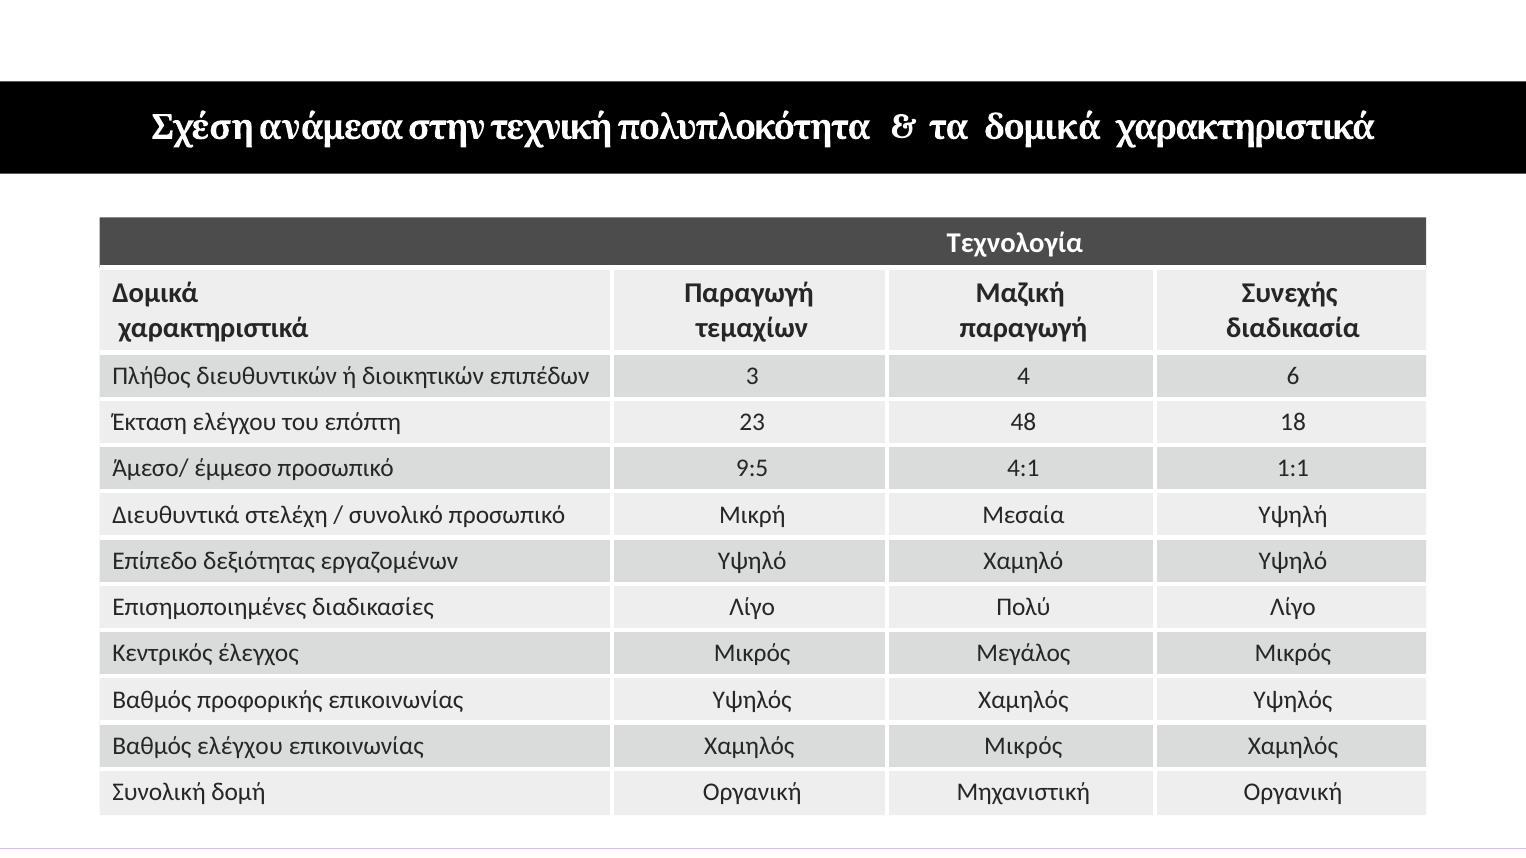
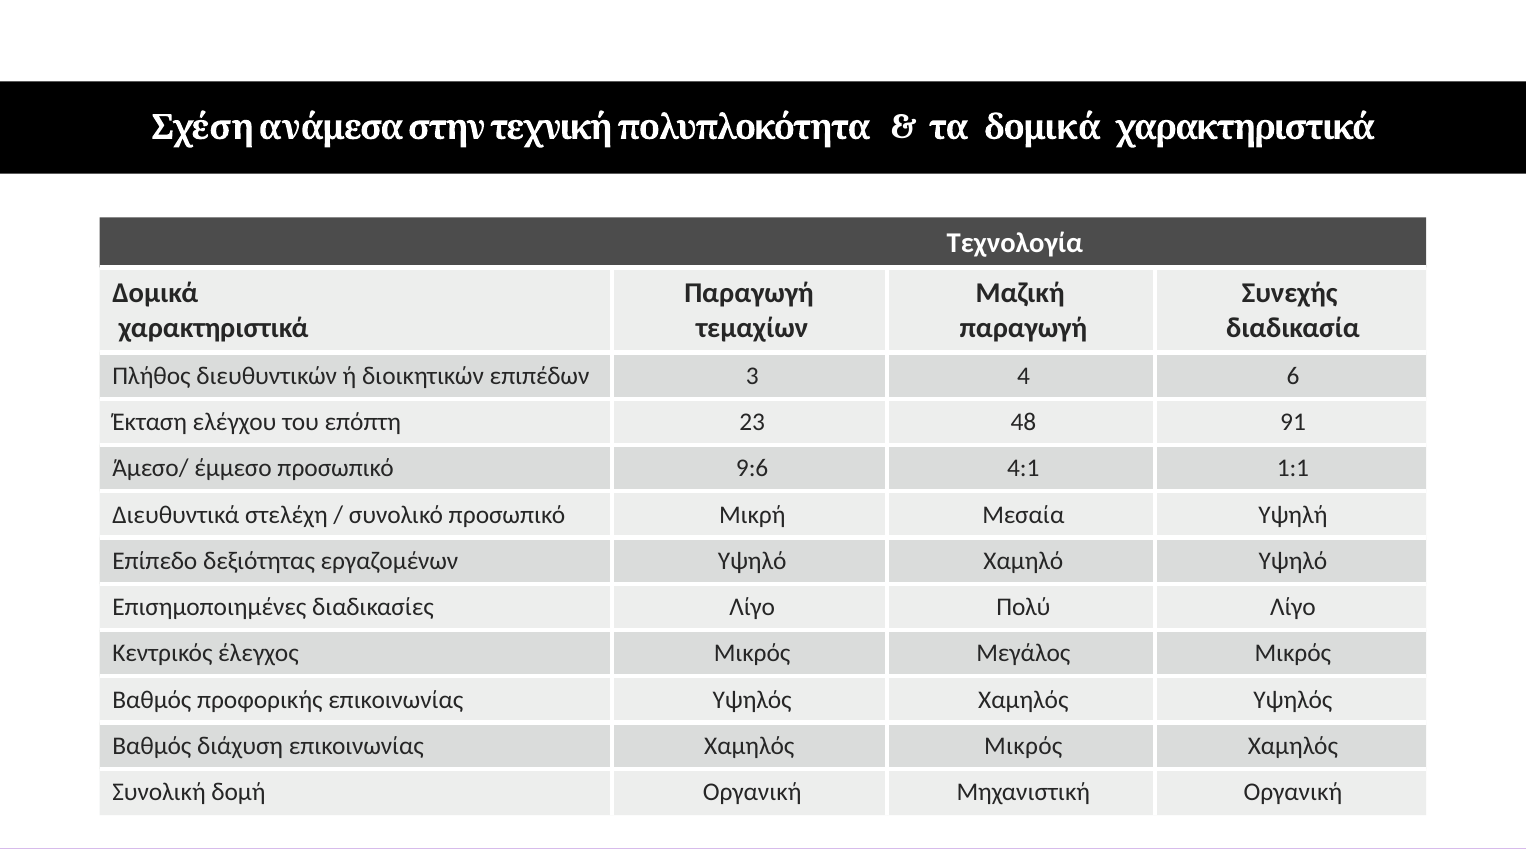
18: 18 -> 91 (1293, 422)
9:5: 9:5 -> 9:6 (752, 469)
Βαθμός ελέγχου: ελέγχου -> διάχυση (240, 746)
